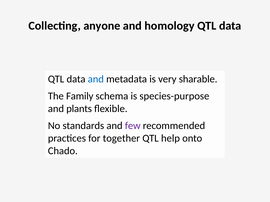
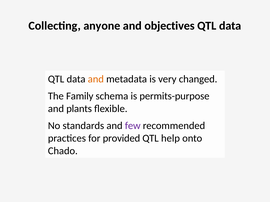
homology: homology -> objectives (170, 26)
and colour: blue -> orange (96, 79)
sharable: sharable -> changed (198, 79)
species-purpose: species-purpose -> permits-purpose (174, 96)
together: together -> provided (121, 139)
